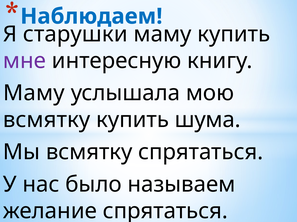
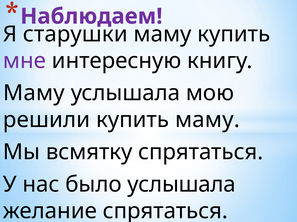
Наблюдаем colour: blue -> purple (91, 16)
всмятку: всмятку -> решили (47, 120)
купить шума: шума -> маму (207, 120)
было называем: называем -> услышала (182, 185)
